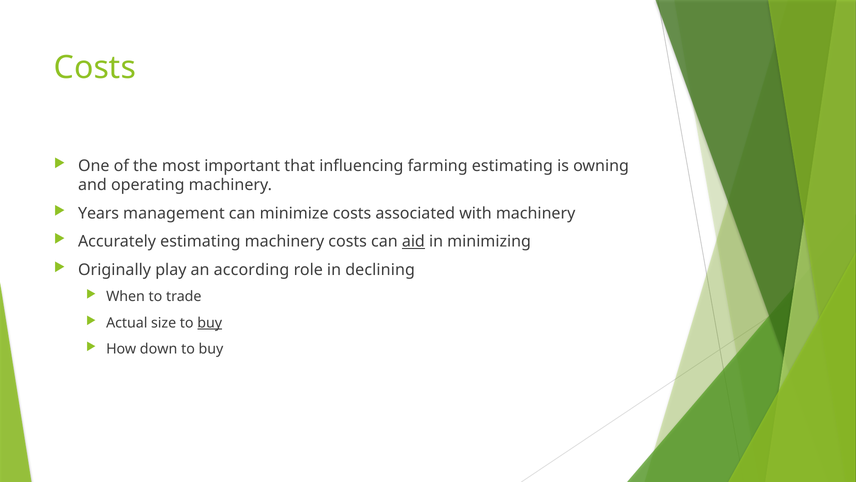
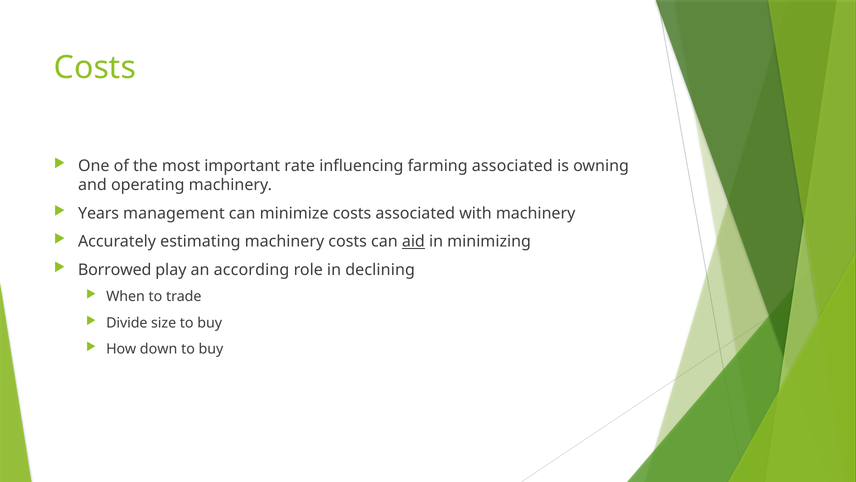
that: that -> rate (300, 166)
farming estimating: estimating -> associated (512, 166)
Originally: Originally -> Borrowed (115, 269)
Actual: Actual -> Divide (127, 322)
buy underline: present -> none (210, 322)
